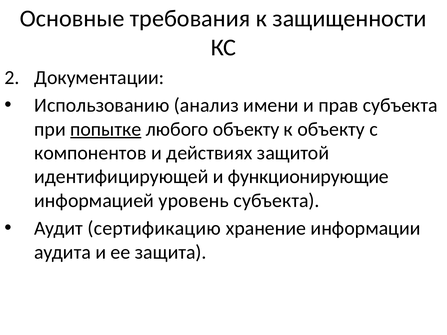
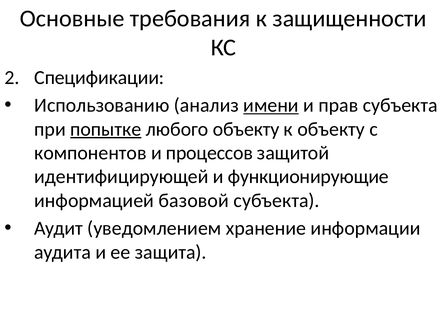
Документации: Документации -> Спецификации (99, 78)
имени underline: none -> present (271, 105)
действиях: действиях -> процессов (209, 153)
уровень: уровень -> базовой (194, 201)
сертификацию: сертификацию -> уведомлением (154, 229)
